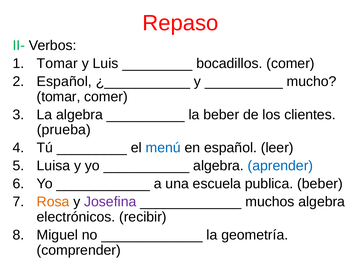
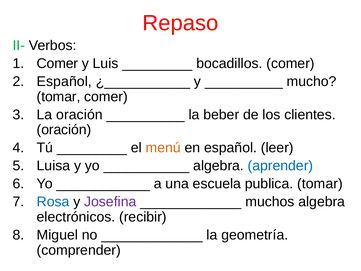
Tomar: Tomar -> Comer (57, 63)
La algebra: algebra -> oración (79, 115)
prueba: prueba -> oración (64, 130)
menú colour: blue -> orange (163, 148)
publica beber: beber -> tomar (320, 184)
Rosa colour: orange -> blue (53, 202)
